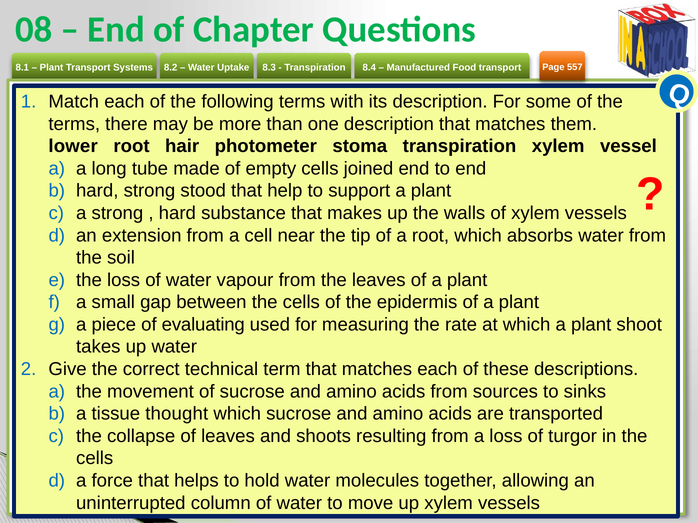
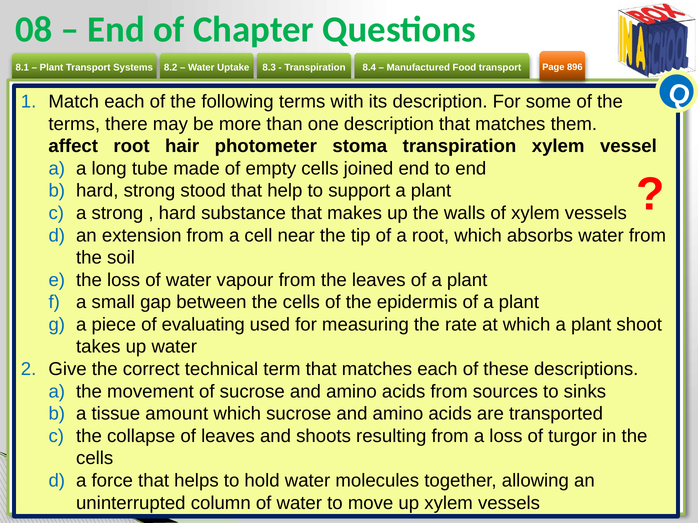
557: 557 -> 896 (575, 67)
lower: lower -> affect (73, 146)
thought: thought -> amount (177, 414)
